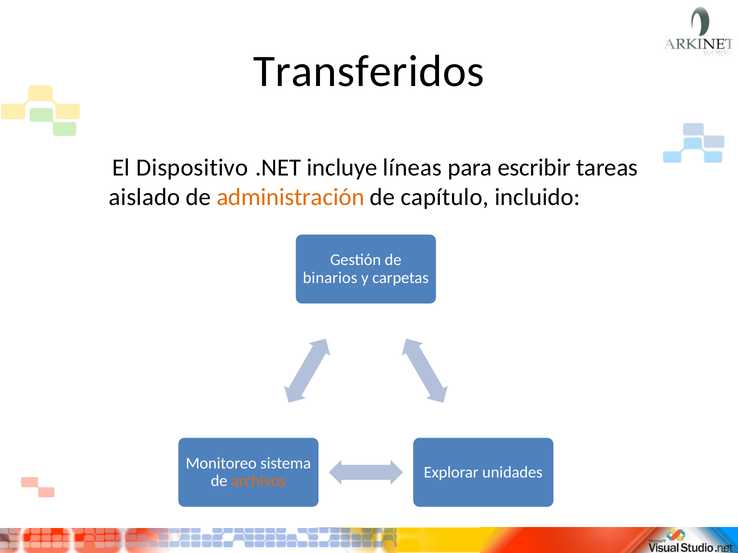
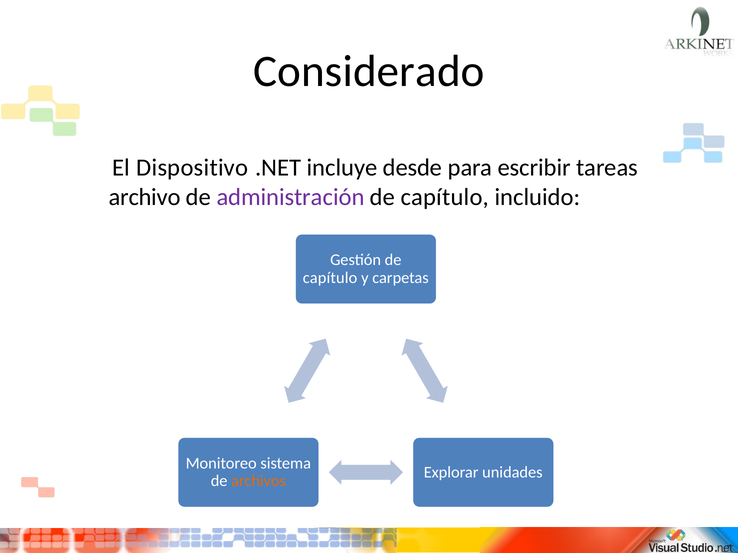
Transferidos: Transferidos -> Considerado (369, 71)
líneas: líneas -> desde (413, 168)
aislado: aislado -> archivo (145, 197)
administración colour: orange -> purple (290, 197)
binarios: binarios -> capítulo (330, 278)
